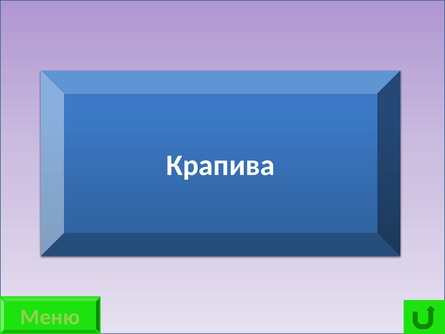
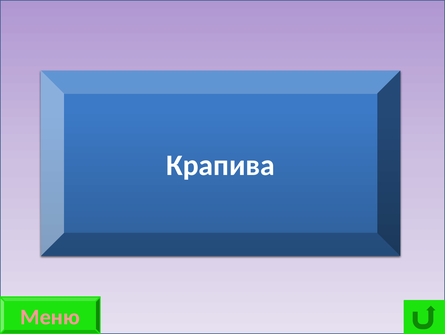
Меню colour: light green -> pink (50, 317)
